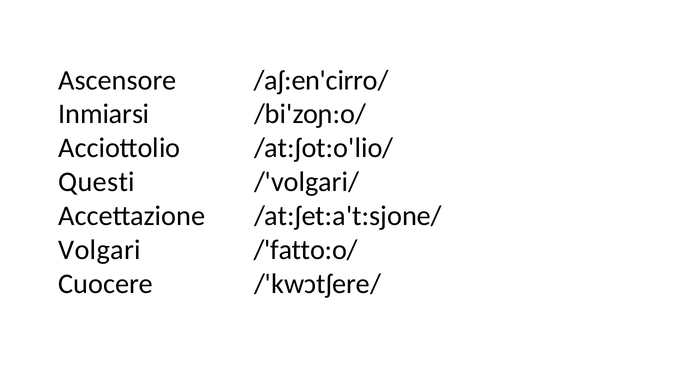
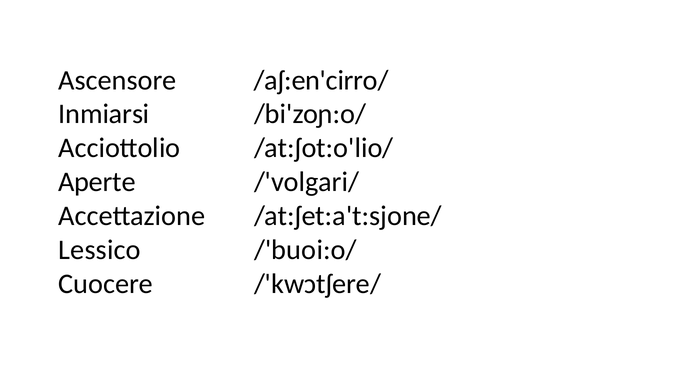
Questi: Questi -> Aperte (97, 182)
Volgari: Volgari -> Lessico (100, 250)
/'fatto:o/: /'fatto:o/ -> /'buoi:o/ (305, 250)
